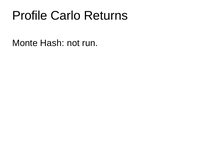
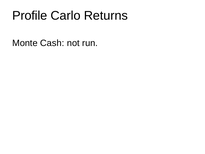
Hash: Hash -> Cash (52, 43)
